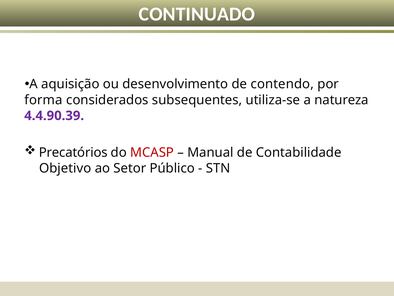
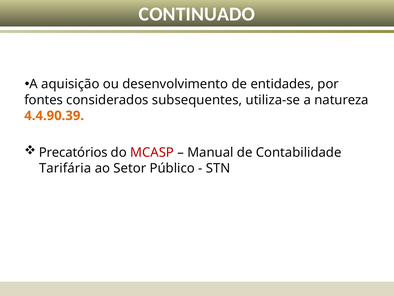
contendo: contendo -> entidades (282, 84)
forma: forma -> fontes (44, 100)
4.4.90.39 colour: purple -> orange (54, 116)
Objetivo: Objetivo -> Tarifária (65, 168)
